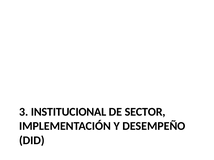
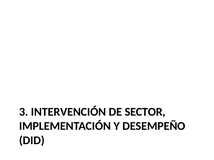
INSTITUCIONAL: INSTITUCIONAL -> INTERVENCIÓN (69, 112)
